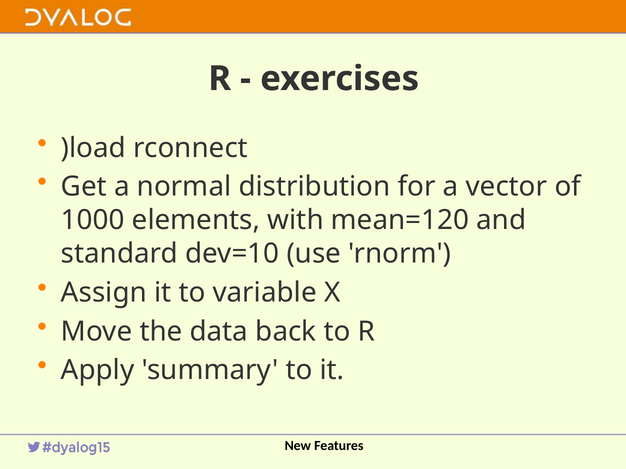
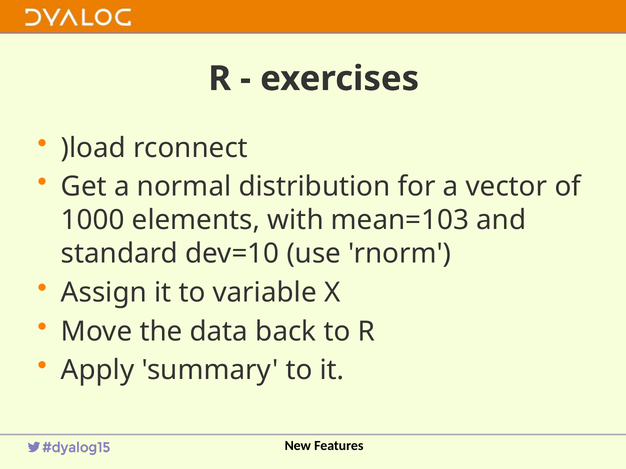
mean=120: mean=120 -> mean=103 (400, 220)
